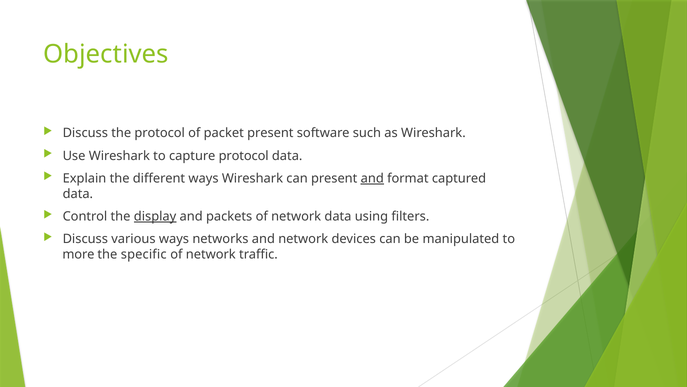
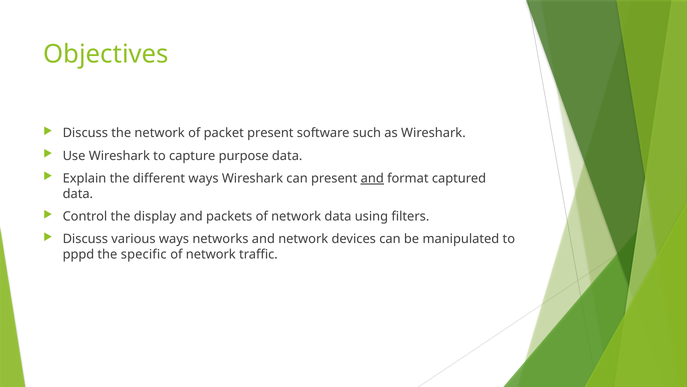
the protocol: protocol -> network (160, 133)
capture protocol: protocol -> purpose (244, 156)
display underline: present -> none (155, 216)
more: more -> pppd (78, 254)
